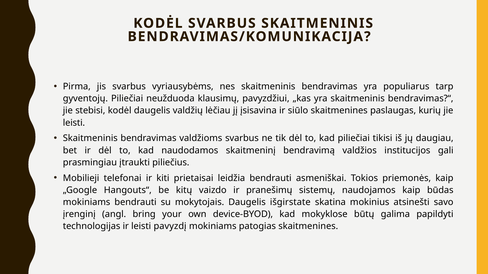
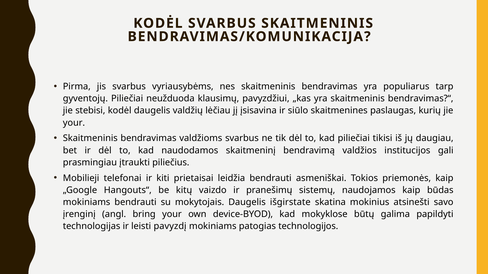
leisti: leisti -> your (74, 123)
patogias skaitmenines: skaitmenines -> technologijos (308, 227)
